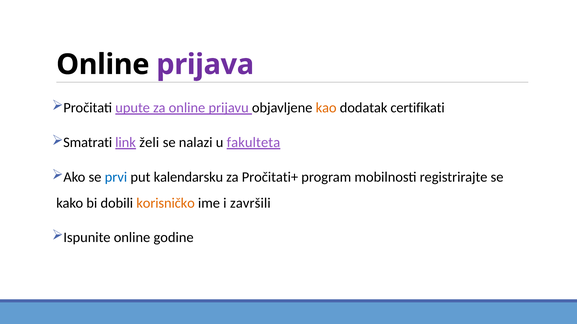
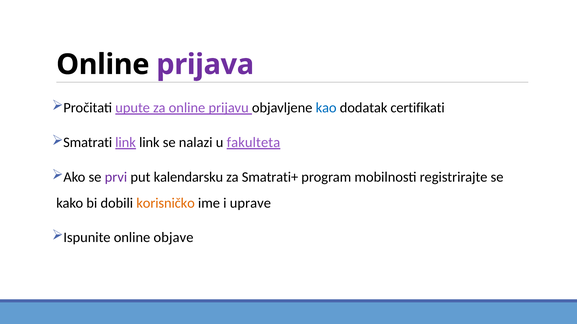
kao colour: orange -> blue (326, 108)
link želi: želi -> link (149, 143)
prvi colour: blue -> purple (116, 177)
Pročitati+: Pročitati+ -> Smatrati+ (270, 177)
završili: završili -> uprave (250, 203)
godine: godine -> objave (174, 238)
